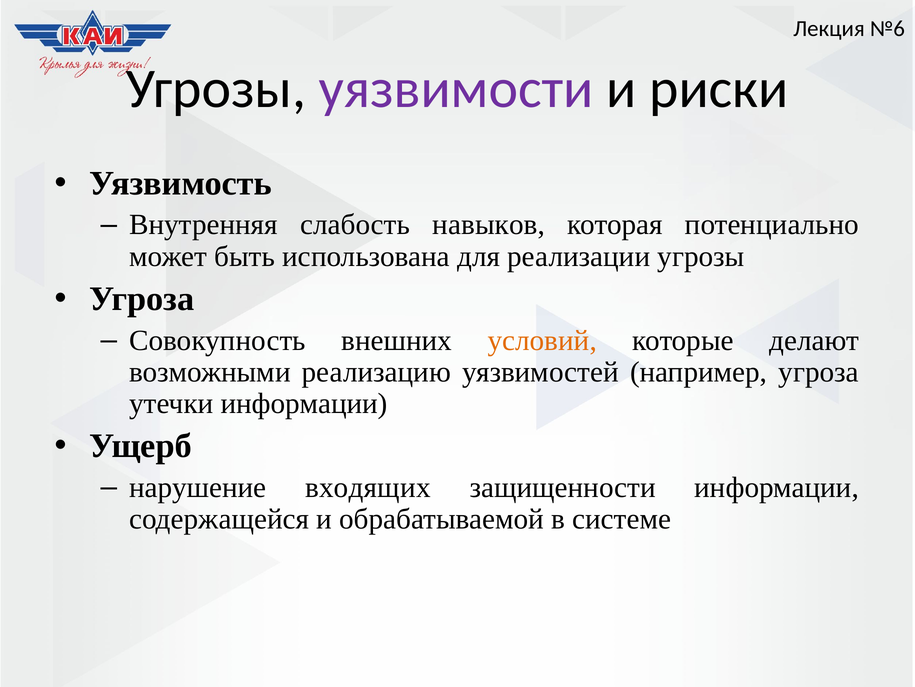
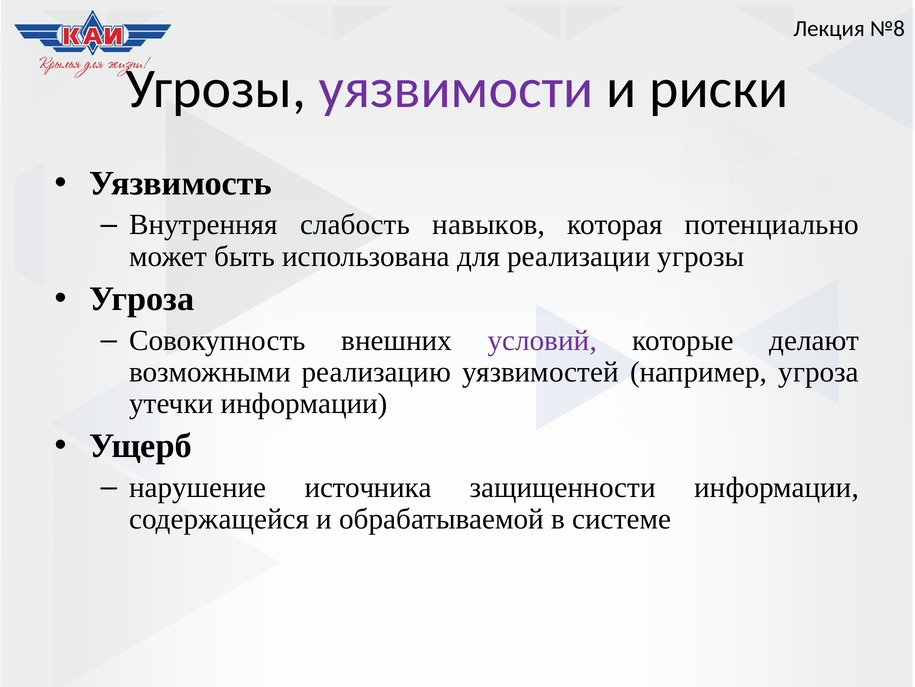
№6: №6 -> №8 (887, 29)
условий colour: orange -> purple (542, 340)
входящих: входящих -> источника (368, 487)
